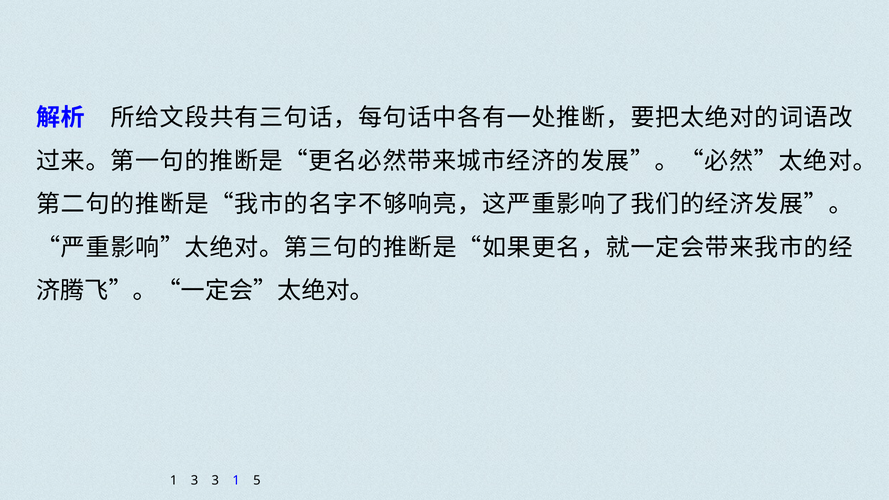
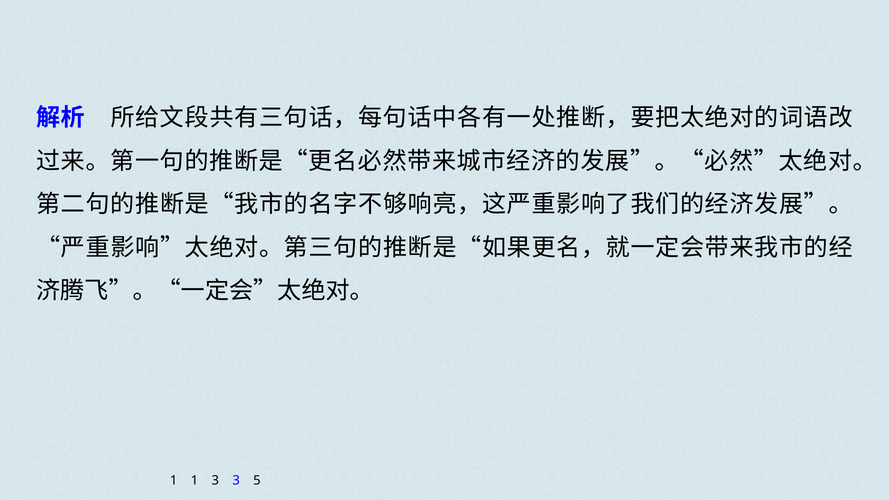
1 3: 3 -> 1 (195, 481)
3 1: 1 -> 3 (236, 481)
